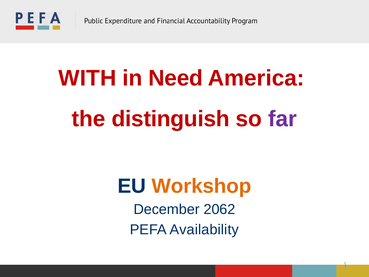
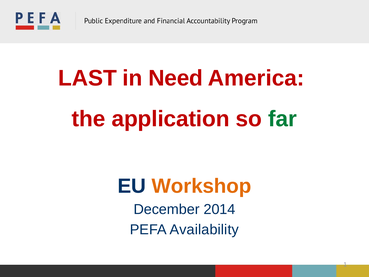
WITH: WITH -> LAST (87, 78)
distinguish: distinguish -> application (171, 119)
far colour: purple -> green (283, 119)
2062: 2062 -> 2014 (220, 209)
